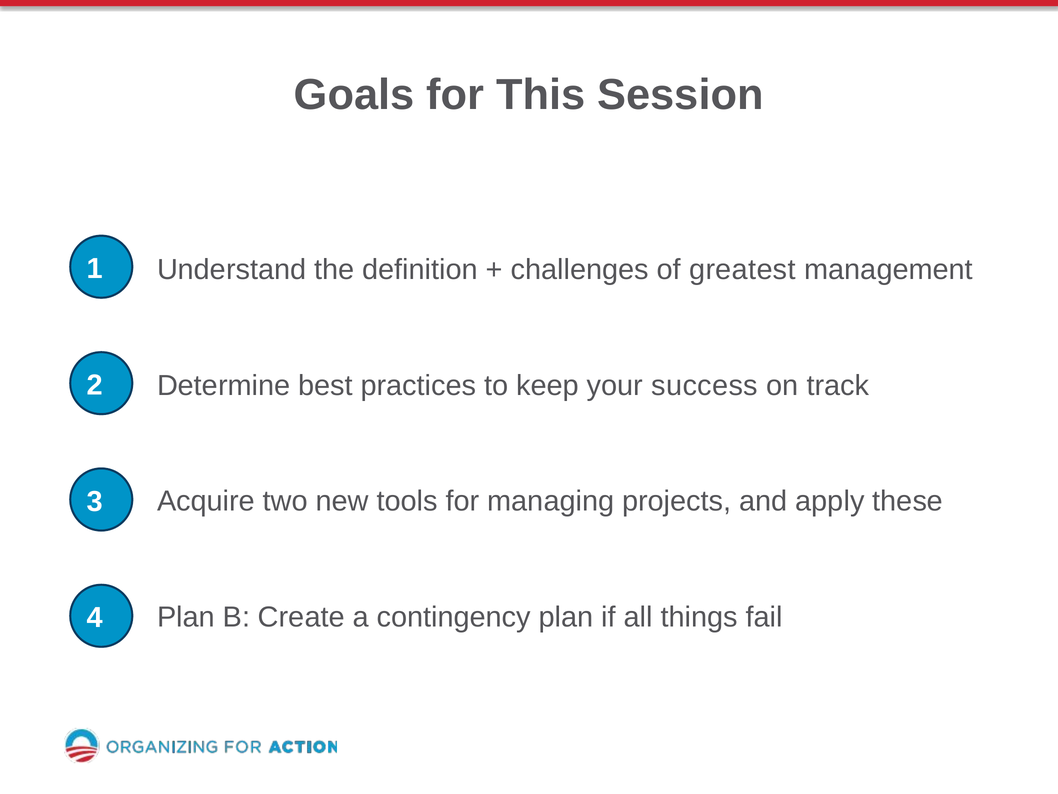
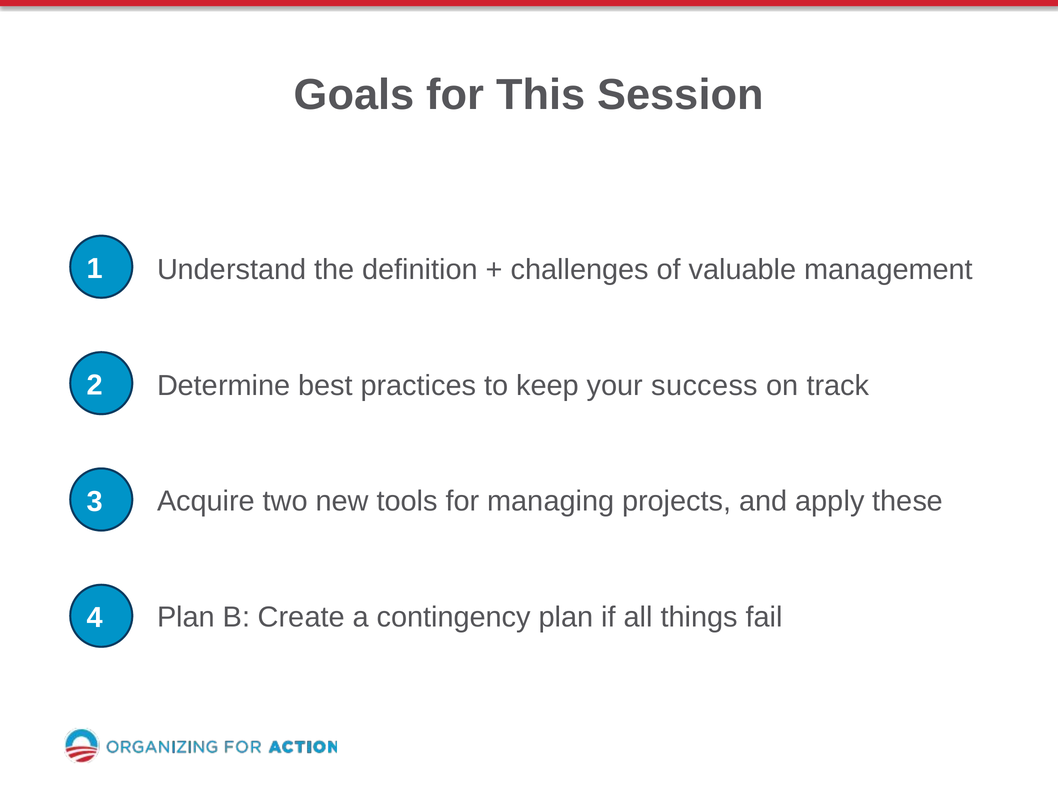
greatest: greatest -> valuable (743, 270)
